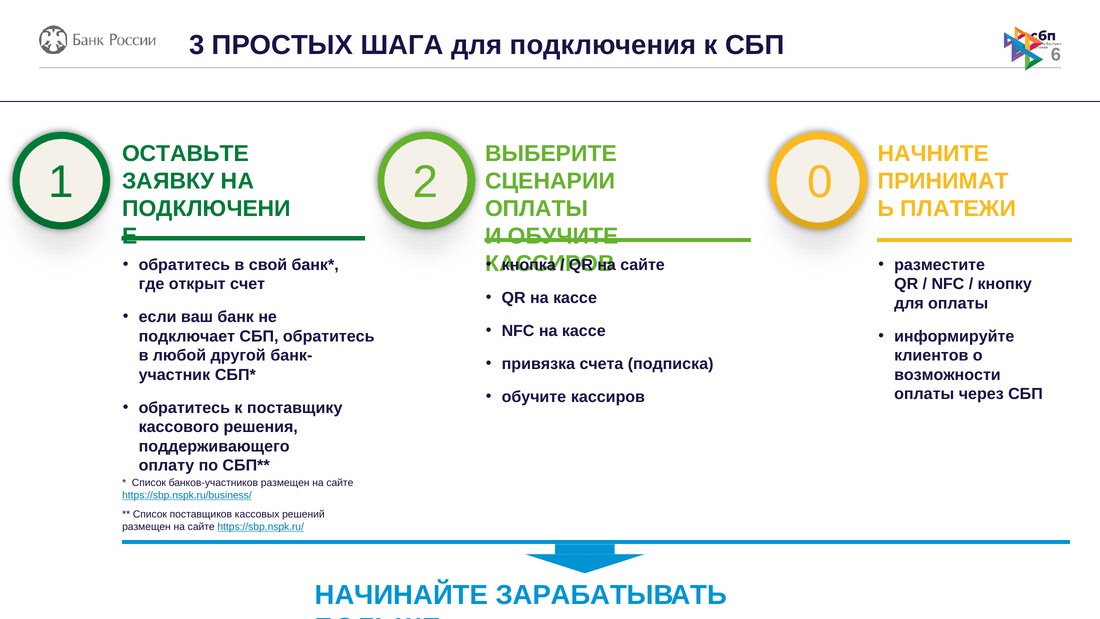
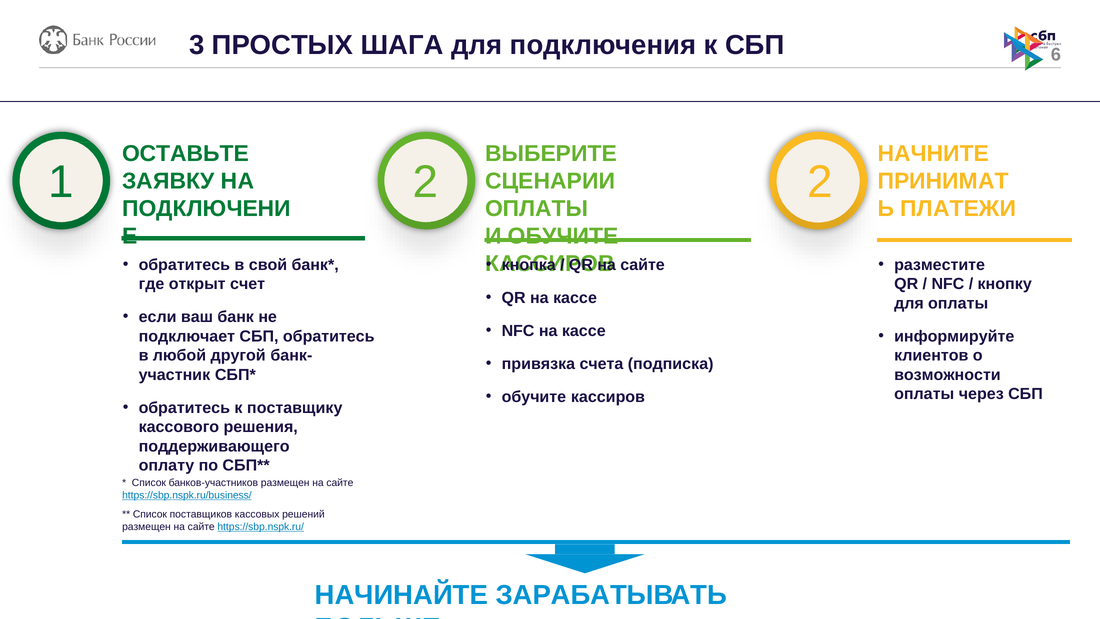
2 0: 0 -> 2 (820, 182)
